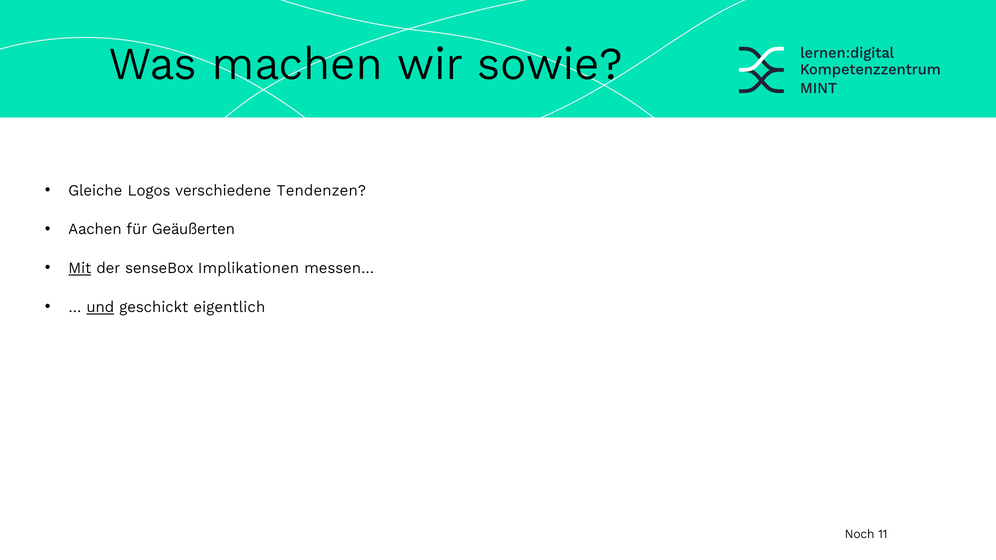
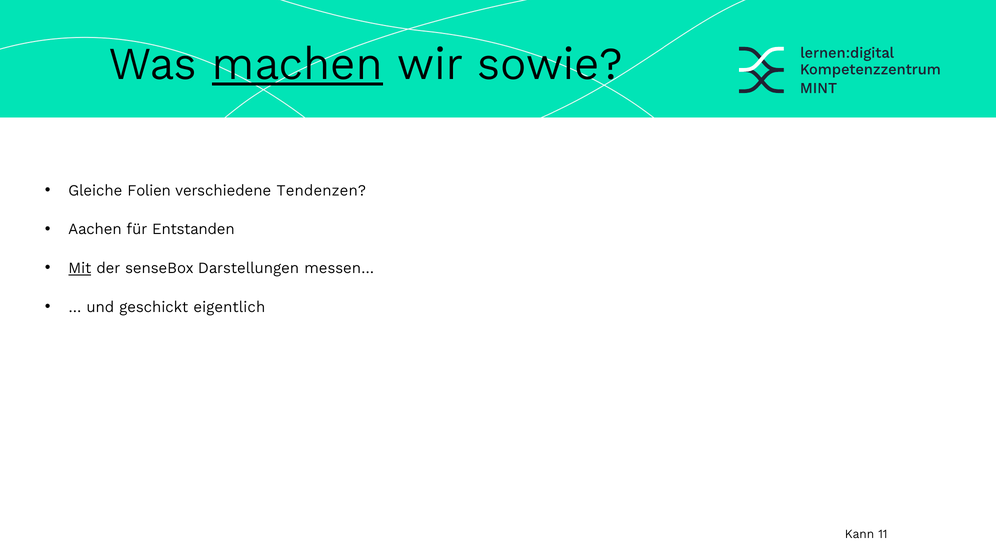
machen underline: none -> present (297, 64)
Logos: Logos -> Folien (149, 191)
Geäußerten: Geäußerten -> Entstanden (193, 229)
Implikationen: Implikationen -> Darstellungen (249, 268)
und underline: present -> none (100, 307)
Noch: Noch -> Kann (859, 534)
